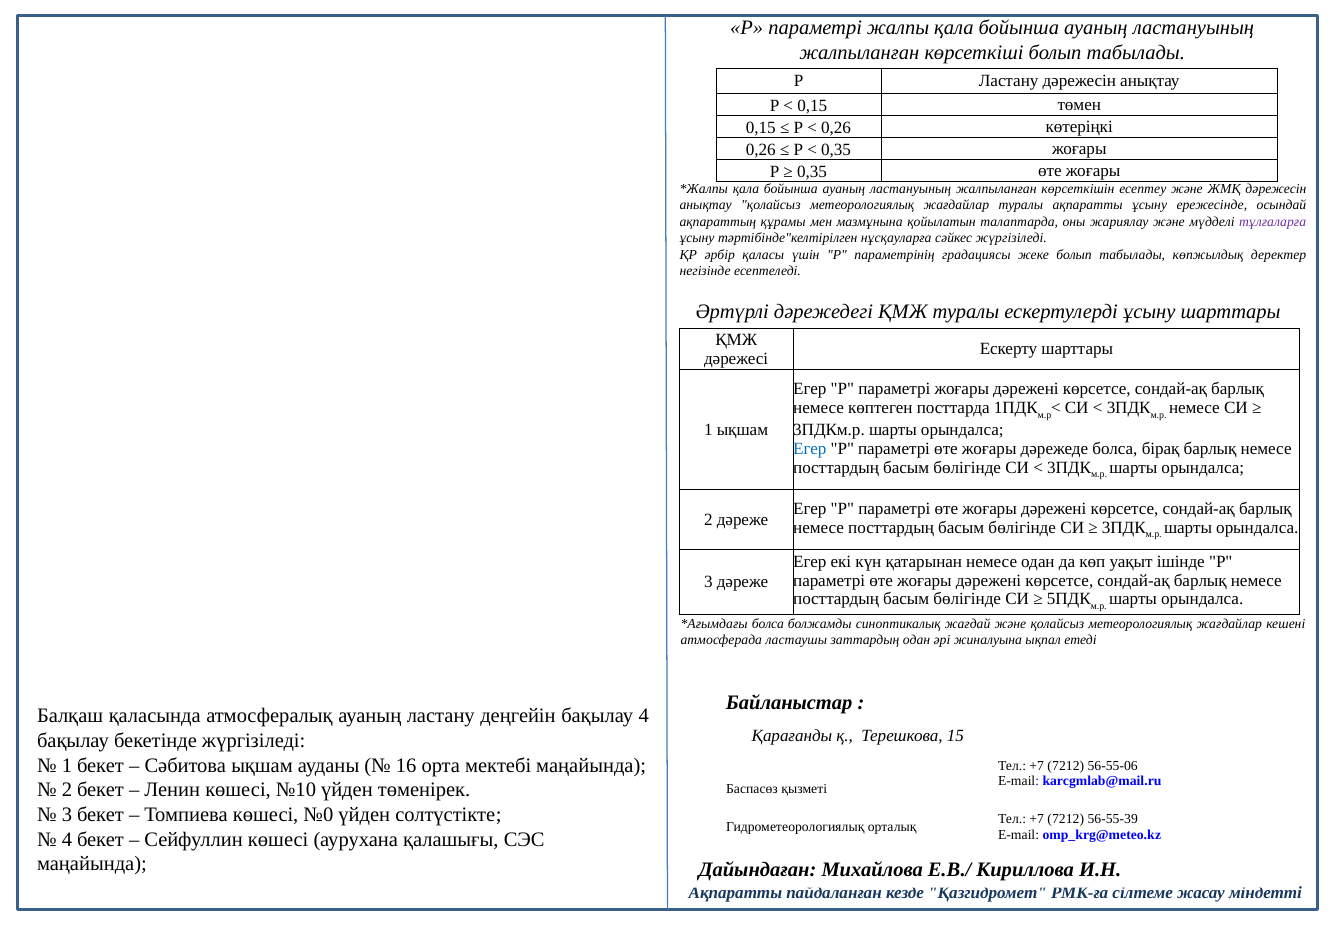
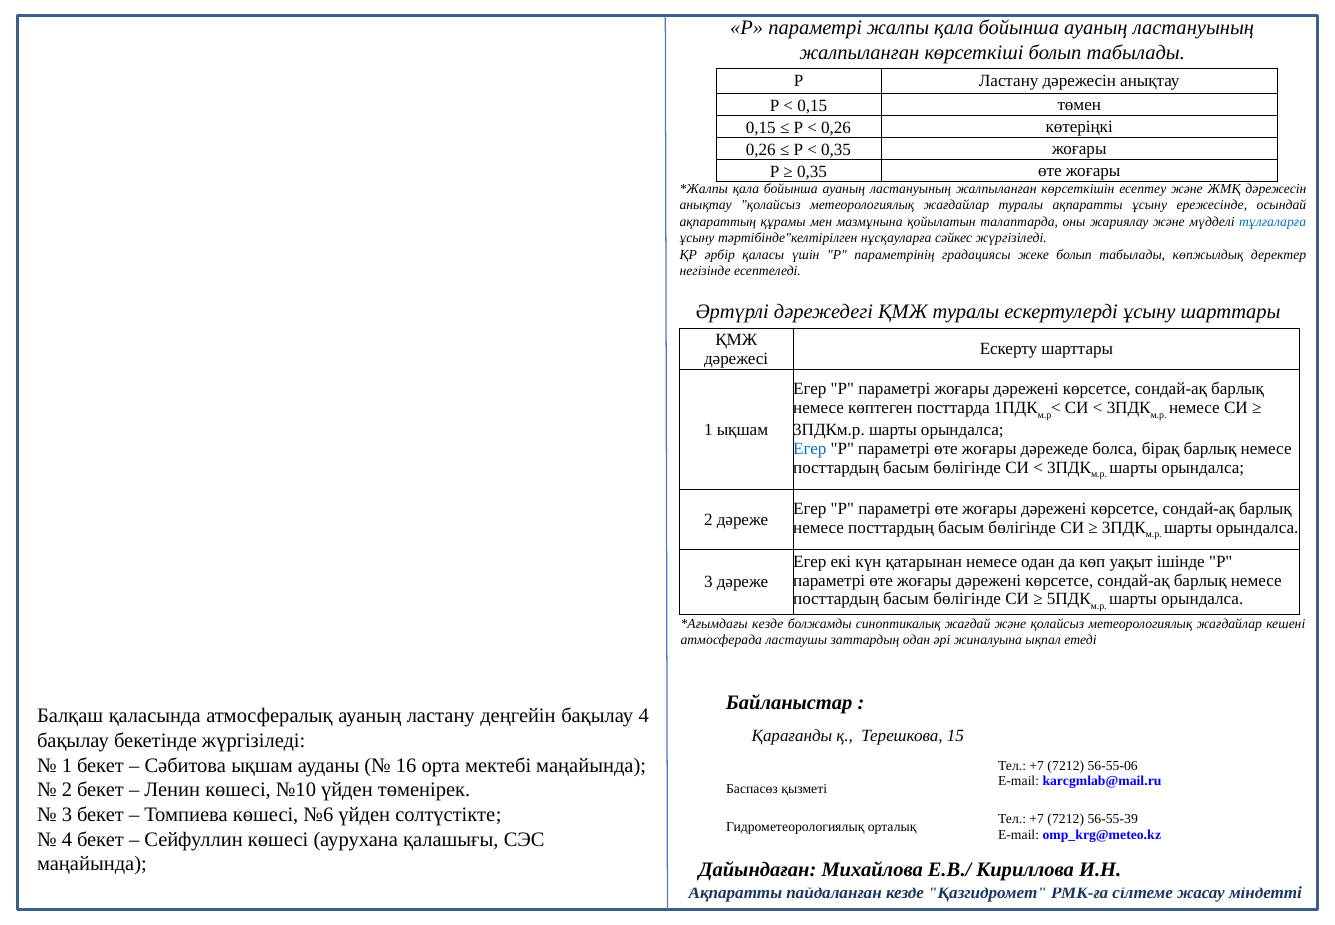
тұлғаларға colour: purple -> blue (1273, 222)
болса: болса -> кезде (768, 623)
№0: №0 -> №6 (318, 814)
